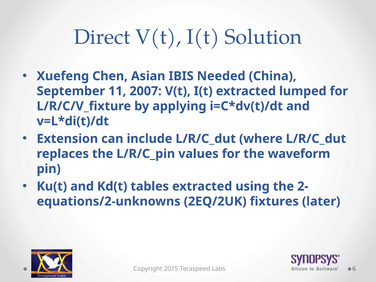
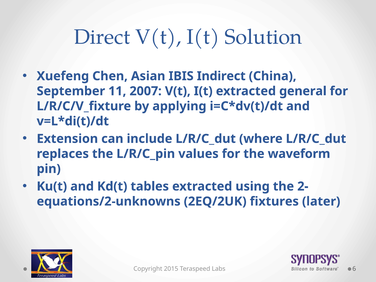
Needed: Needed -> Indirect (221, 76)
lumped: lumped -> general (303, 91)
